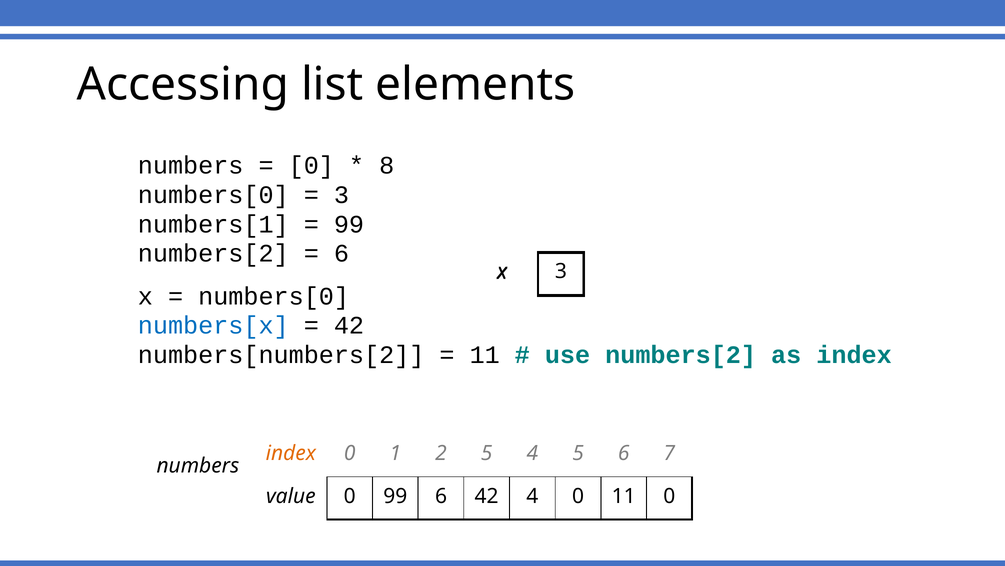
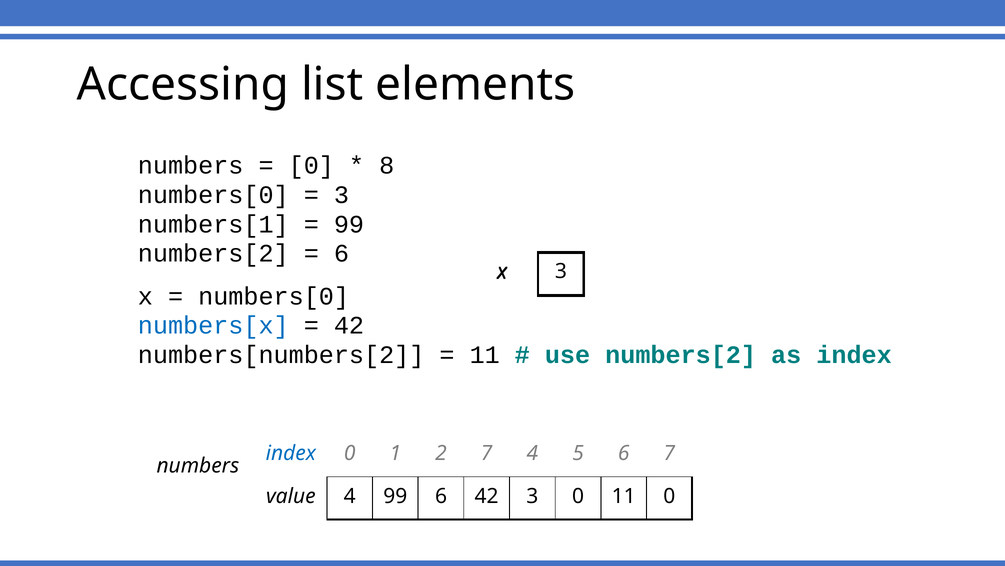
index colour: orange -> blue (291, 453)
2 5: 5 -> 7 (487, 453)
value 0: 0 -> 4 (350, 496)
42 4: 4 -> 3 (532, 496)
